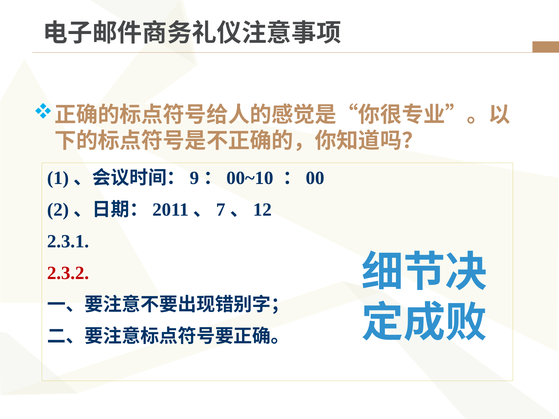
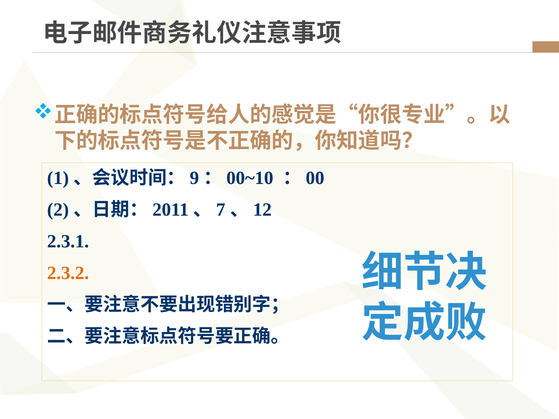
2.3.2 colour: red -> orange (68, 273)
